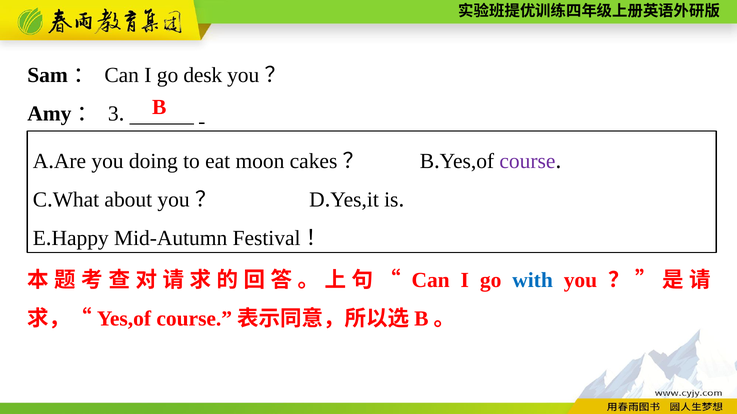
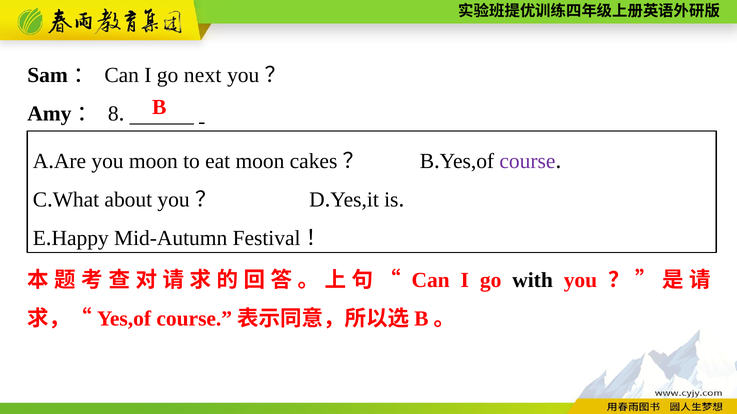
desk: desk -> next (203, 75)
3: 3 -> 8 (113, 114)
you doing: doing -> moon (153, 161)
with colour: blue -> black (533, 280)
